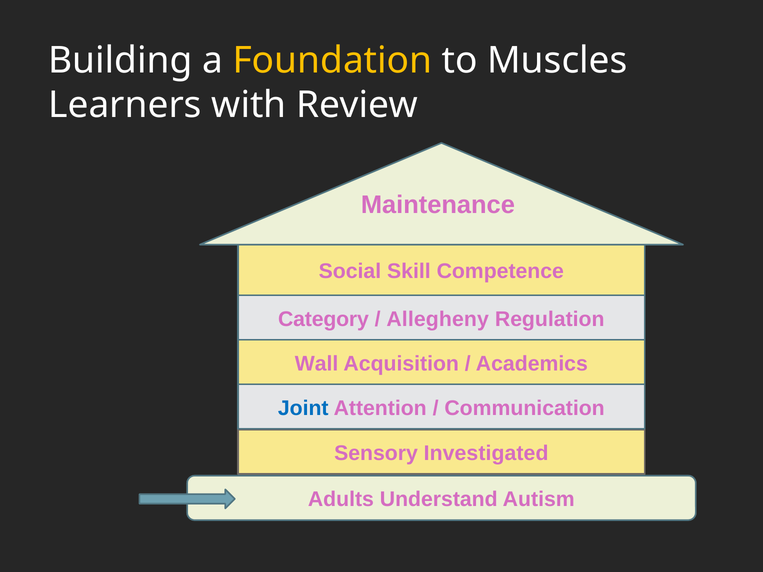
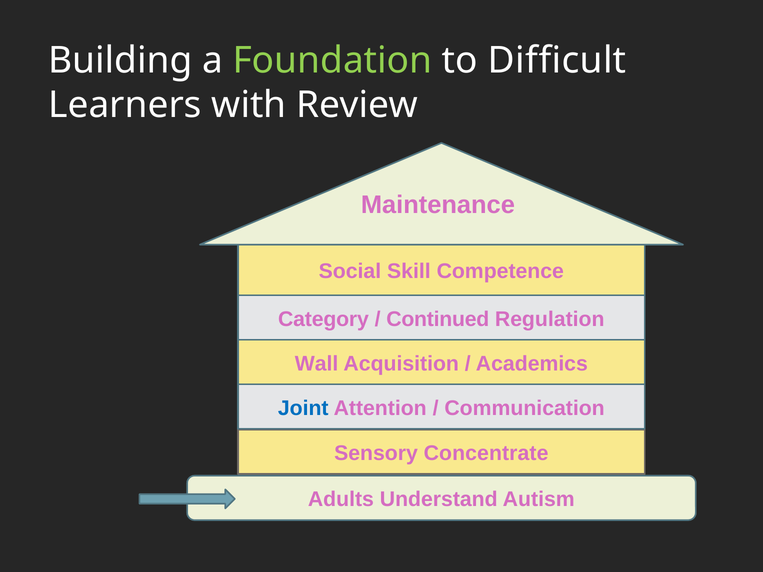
Foundation colour: yellow -> light green (332, 60)
Muscles: Muscles -> Difficult (557, 60)
Allegheny: Allegheny -> Continued (438, 319)
Investigated: Investigated -> Concentrate (486, 453)
